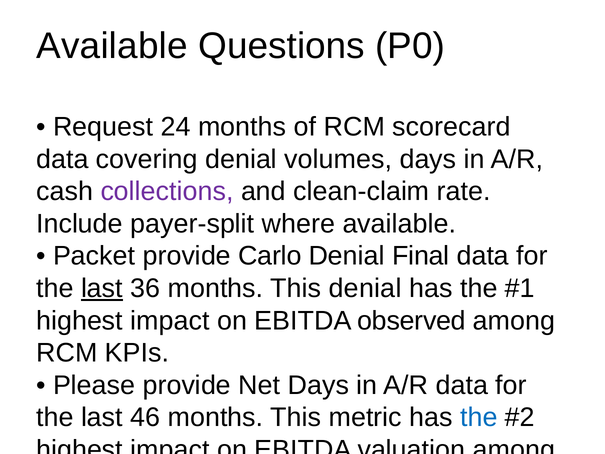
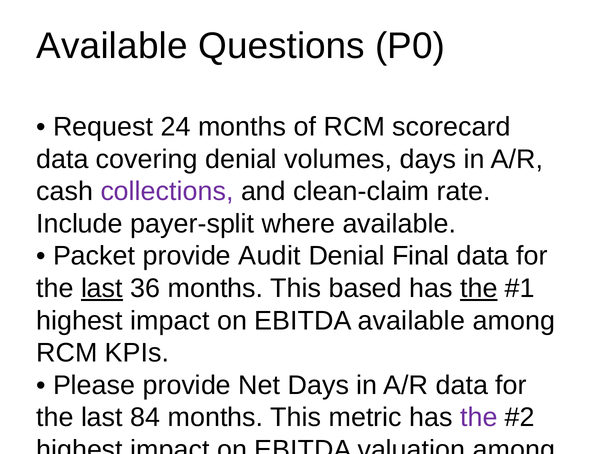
Carlo: Carlo -> Audit (270, 256)
This denial: denial -> based (365, 288)
the underline: none -> present (479, 288)
EBITDA observed: observed -> available (411, 321)
46: 46 -> 84 (145, 417)
the colour: blue -> purple (479, 417)
